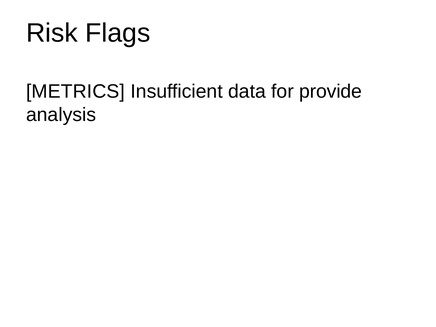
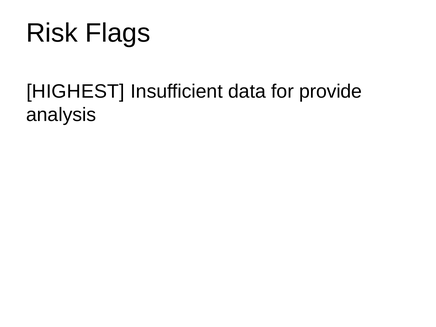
METRICS: METRICS -> HIGHEST (75, 91)
